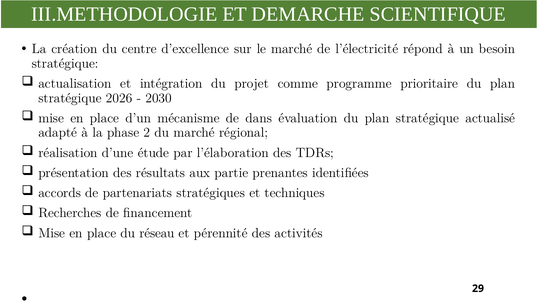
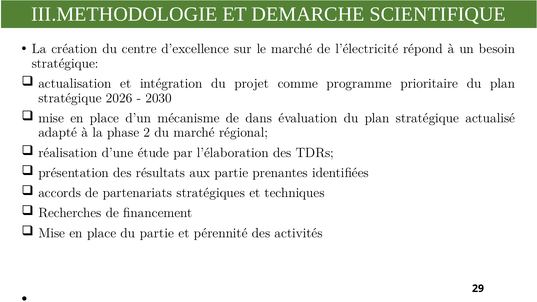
du réseau: réseau -> partie (157, 233)
